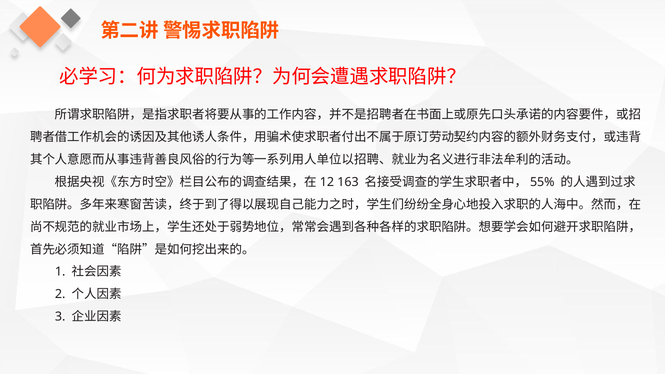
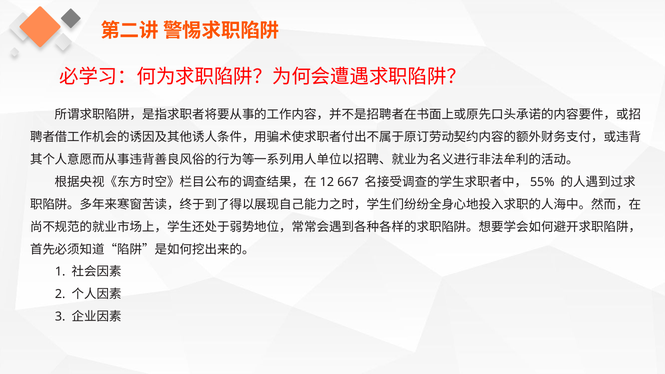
163: 163 -> 667 (348, 182)
